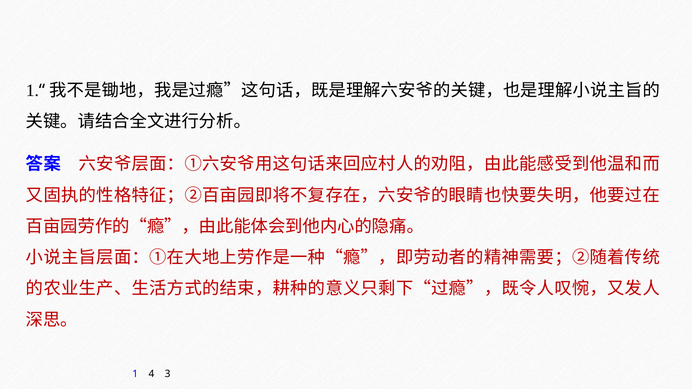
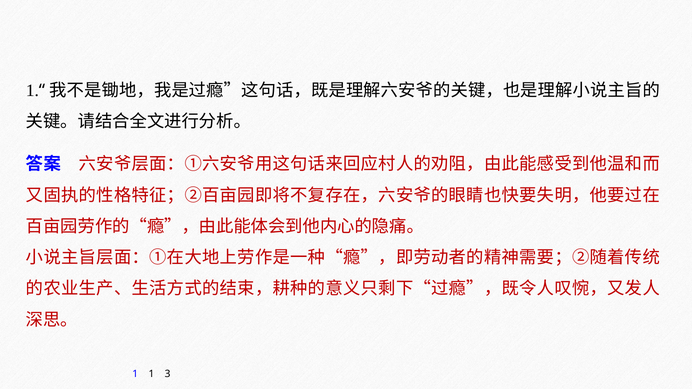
1 4: 4 -> 1 (151, 374)
